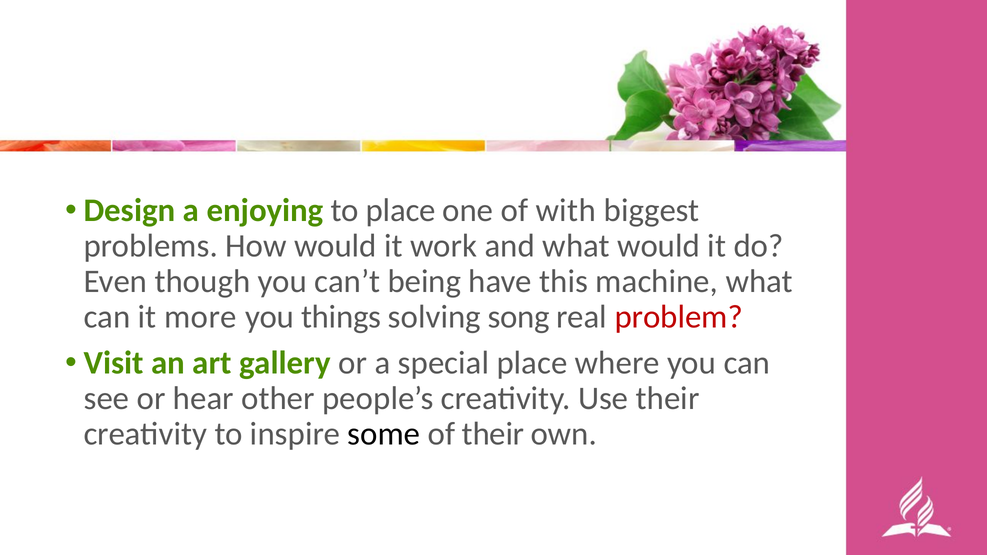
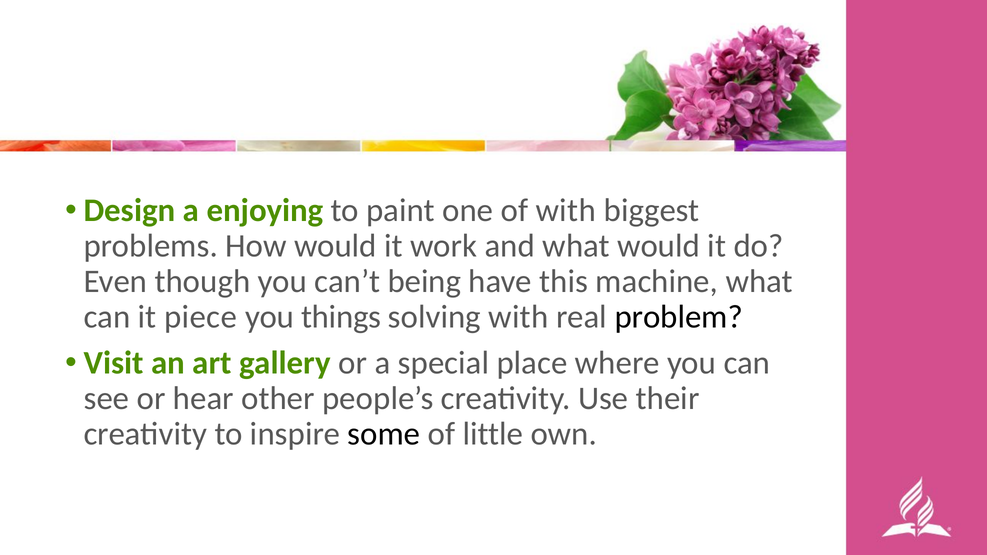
to place: place -> paint (401, 211)
more: more -> piece (201, 317)
solving song: song -> with (518, 317)
problem colour: red -> black (679, 317)
of their: their -> little (493, 434)
